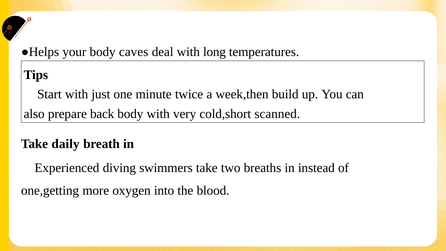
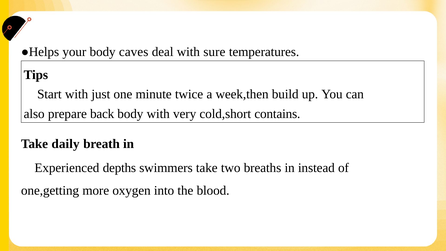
long: long -> sure (214, 52)
scanned: scanned -> contains (277, 114)
diving: diving -> depths (119, 168)
